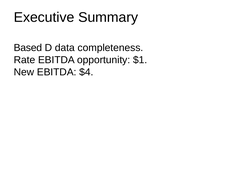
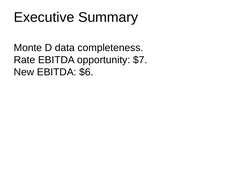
Based: Based -> Monte (28, 48)
$1: $1 -> $7 (140, 60)
$4: $4 -> $6 (86, 72)
